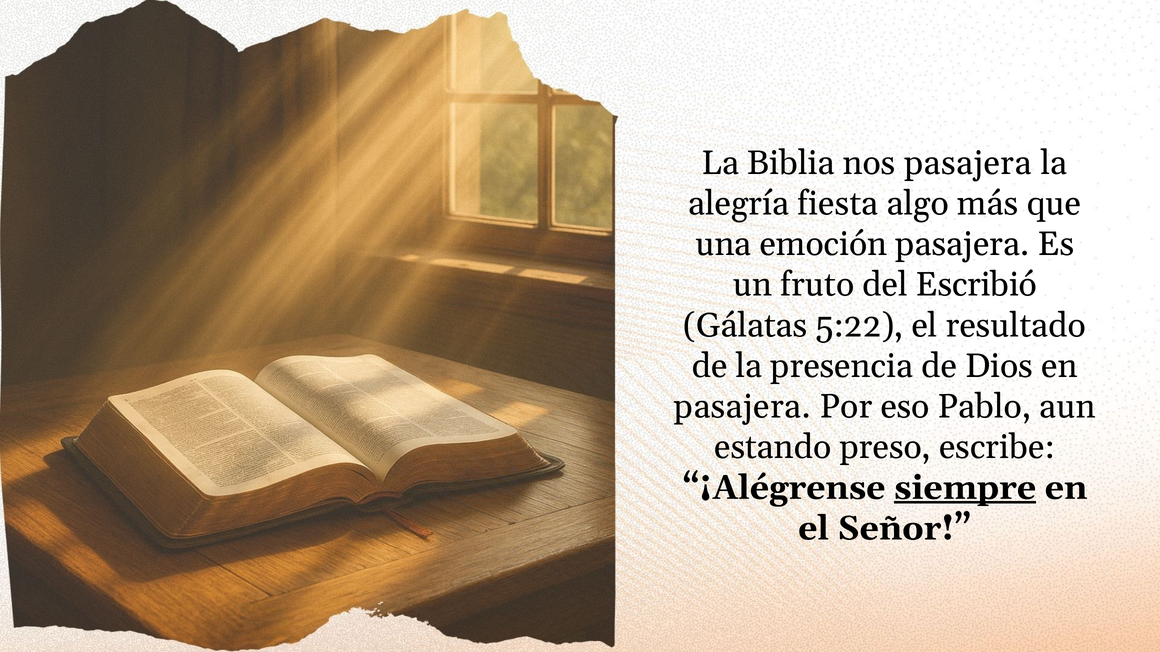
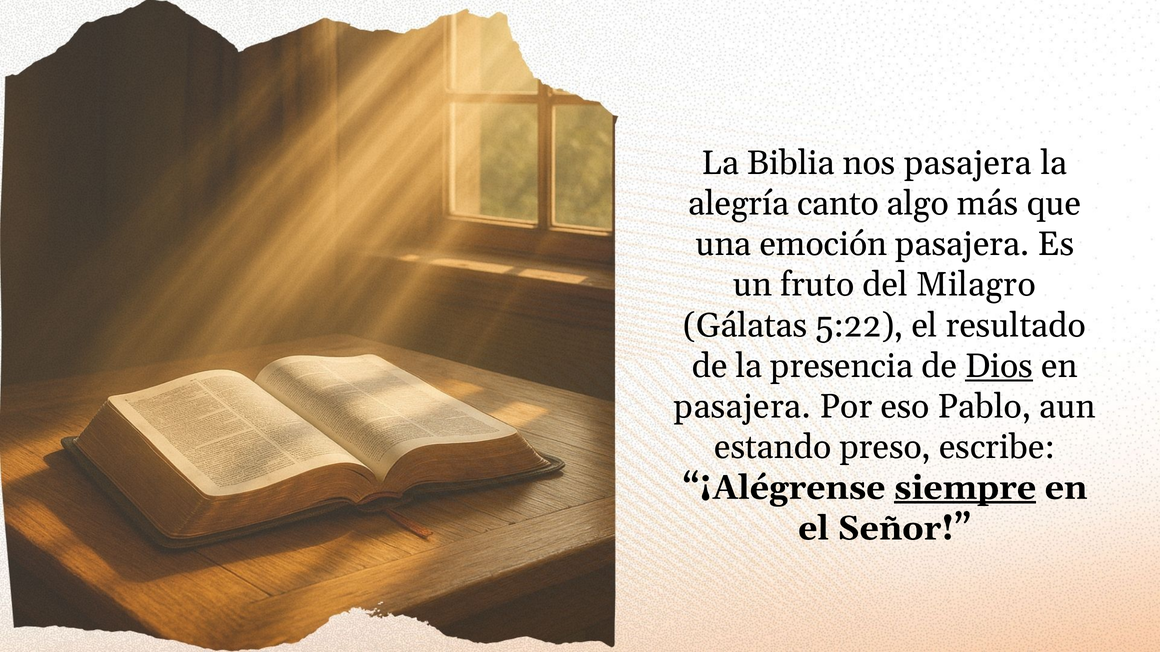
fiesta: fiesta -> canto (838, 204)
Escribió: Escribió -> Milagro (976, 285)
Dios underline: none -> present (999, 366)
